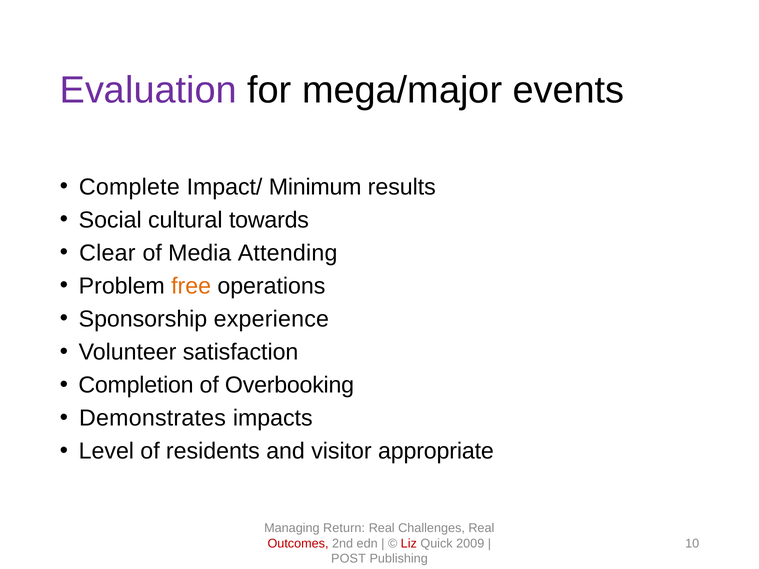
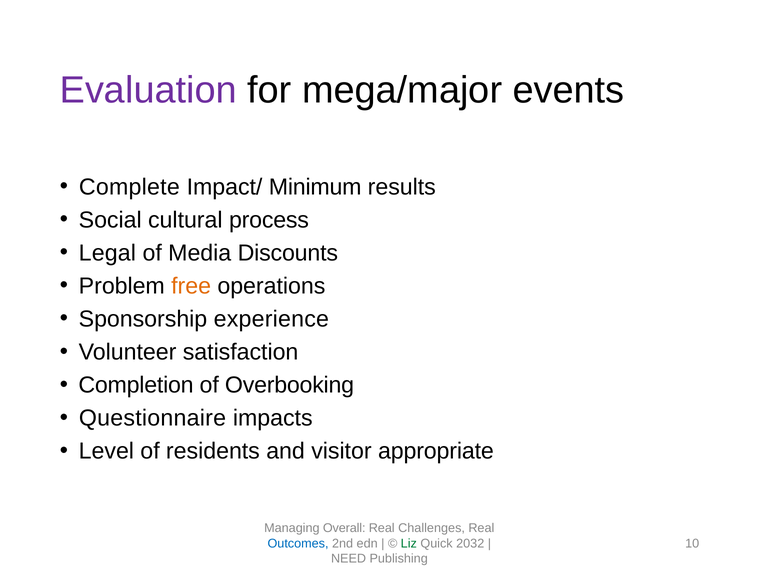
towards: towards -> process (269, 220)
Clear: Clear -> Legal (107, 253)
Attending: Attending -> Discounts (288, 253)
Demonstrates: Demonstrates -> Questionnaire (153, 418)
Return: Return -> Overall (344, 528)
Outcomes colour: red -> blue (298, 544)
Liz colour: red -> green (409, 544)
2009: 2009 -> 2032 (470, 544)
POST: POST -> NEED (349, 559)
